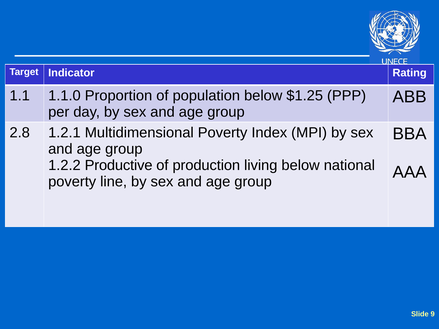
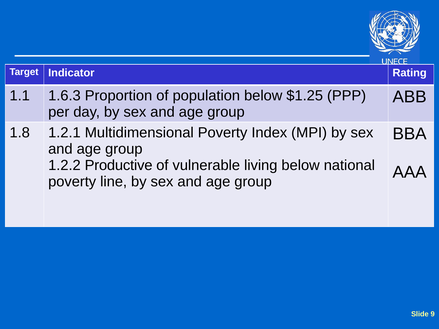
1.1.0: 1.1.0 -> 1.6.3 (64, 96)
2.8: 2.8 -> 1.8 (20, 133)
production: production -> vulnerable (206, 165)
